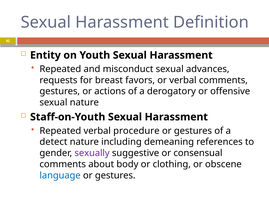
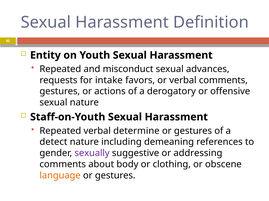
breast: breast -> intake (109, 80)
procedure: procedure -> determine (136, 131)
consensual: consensual -> addressing (198, 154)
language colour: blue -> orange (60, 176)
